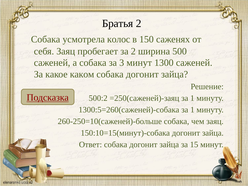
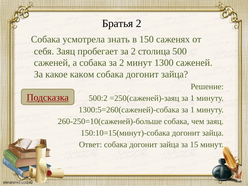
колос: колос -> знать (119, 39)
ширина: ширина -> столица (154, 51)
собака за 3: 3 -> 2 (122, 63)
